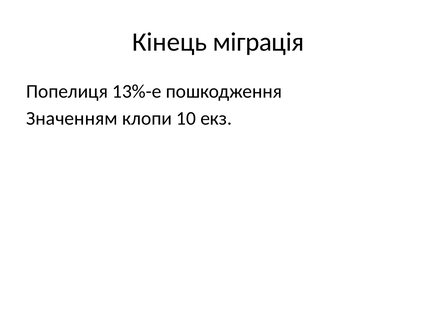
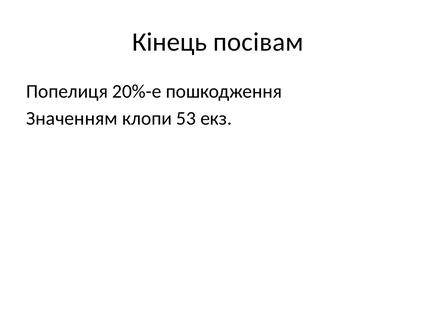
міграція: міграція -> посівам (258, 42)
13%-е: 13%-е -> 20%-е (137, 91)
10: 10 -> 53 (186, 119)
